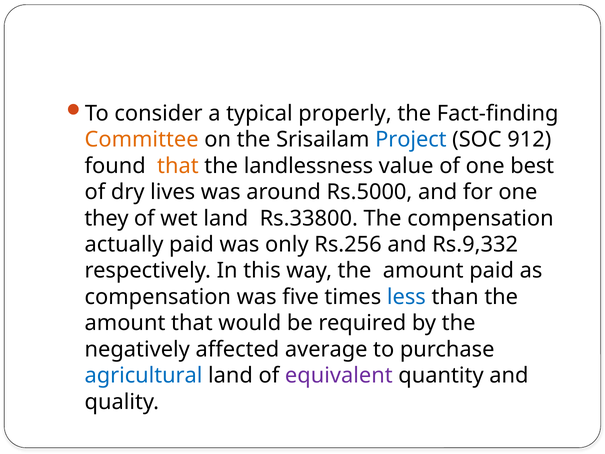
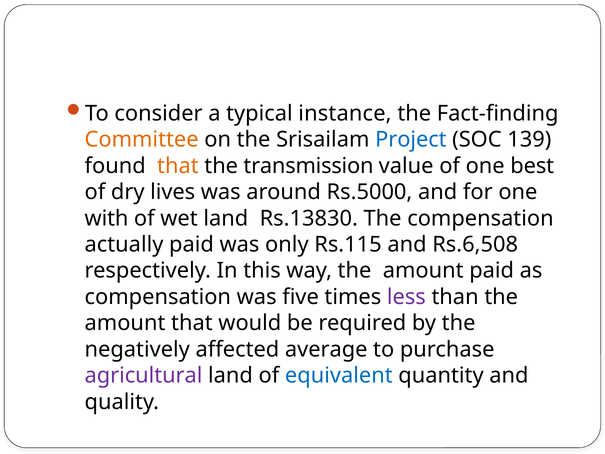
properly: properly -> instance (345, 113)
912: 912 -> 139 (529, 140)
landlessness: landlessness -> transmission (309, 166)
they: they -> with (107, 218)
Rs.33800: Rs.33800 -> Rs.13830 (309, 218)
Rs.256: Rs.256 -> Rs.115 (348, 244)
Rs.9,332: Rs.9,332 -> Rs.6,508 (475, 244)
less colour: blue -> purple (406, 297)
agricultural colour: blue -> purple (144, 375)
equivalent colour: purple -> blue (339, 375)
